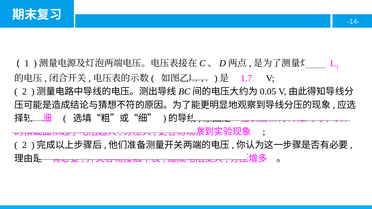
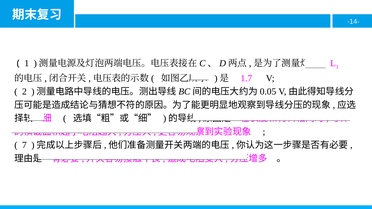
2: 2 -> 7 (24, 145)
